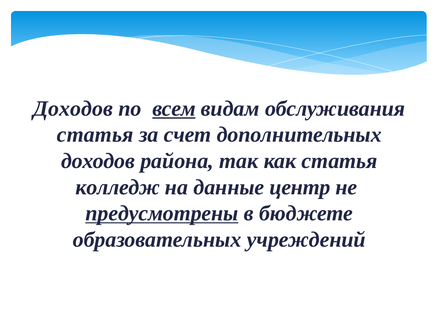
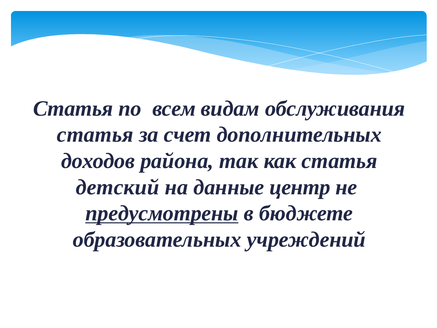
Доходов: Доходов -> Статья (73, 108)
всем underline: present -> none (174, 108)
колледж: колледж -> детский (118, 187)
